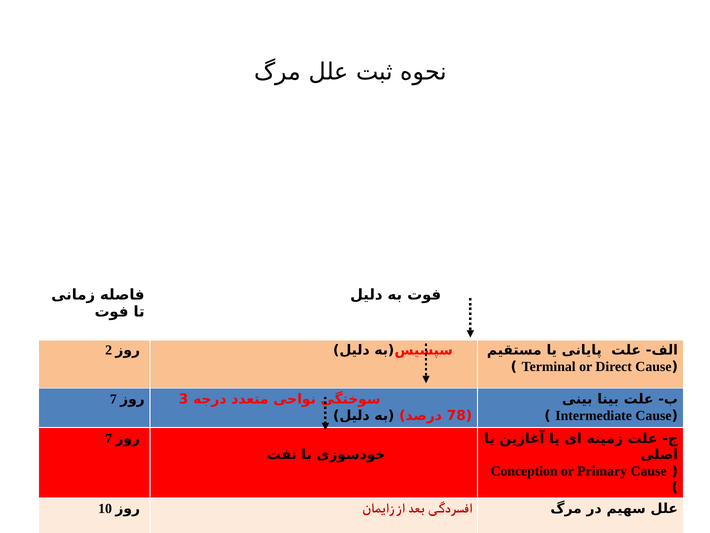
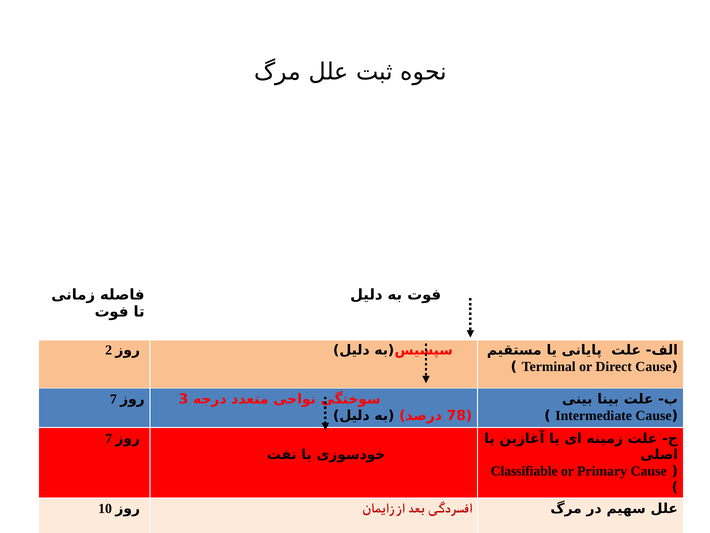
Conception: Conception -> Classifiable (524, 471)
